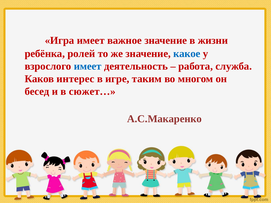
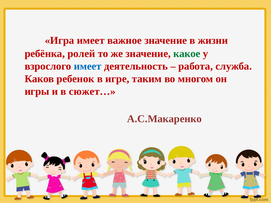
какое colour: blue -> green (187, 54)
интерес: интерес -> ребенок (75, 79)
бесед: бесед -> игры (37, 92)
